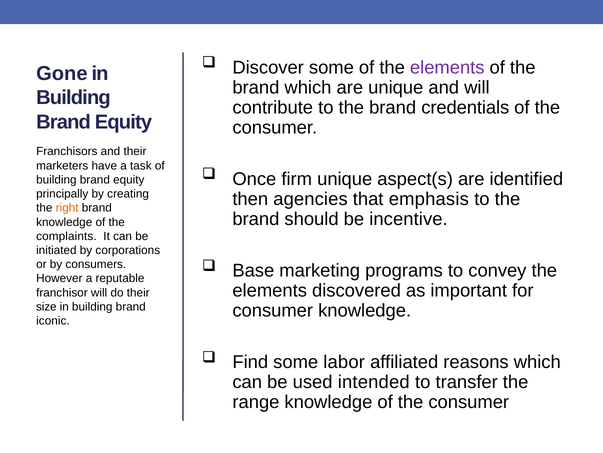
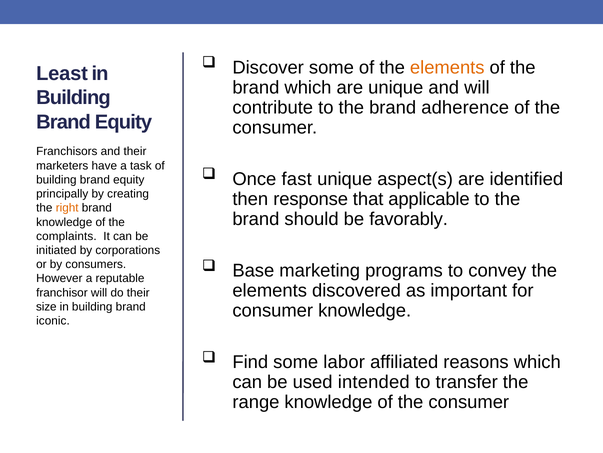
elements colour: purple -> orange (447, 68)
Gone: Gone -> Least (62, 74)
credentials: credentials -> adherence (465, 107)
firm: firm -> fast (297, 179)
agencies: agencies -> response (311, 199)
emphasis: emphasis -> applicable (429, 199)
incentive: incentive -> favorably (409, 219)
